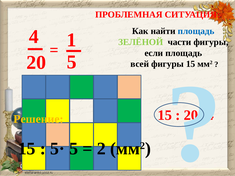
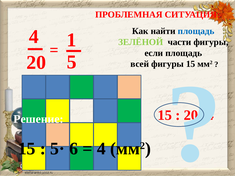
Решение colour: yellow -> white (39, 119)
5· 5: 5 -> 6 (74, 149)
2: 2 -> 4 (101, 149)
